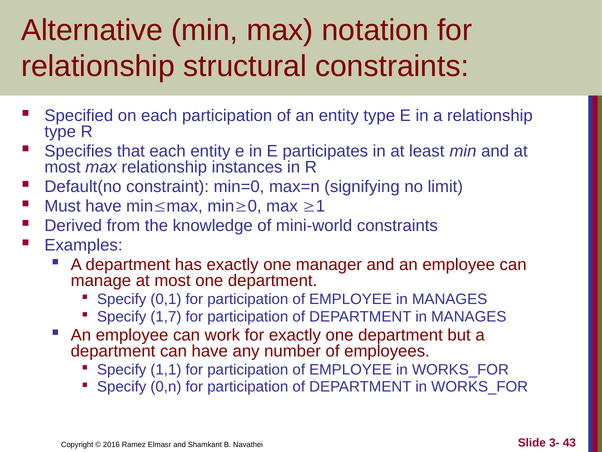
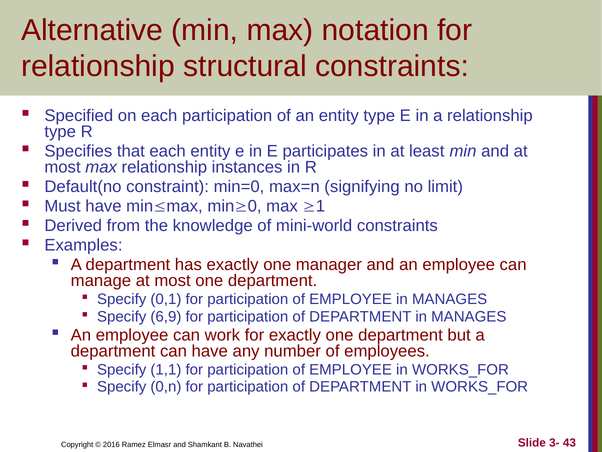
1,7: 1,7 -> 6,9 (166, 316)
